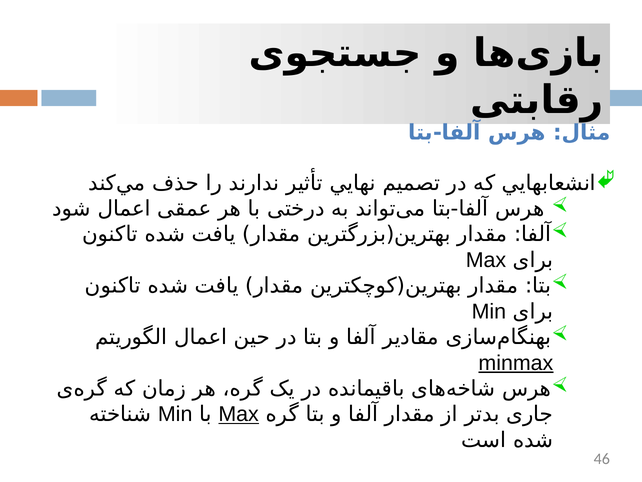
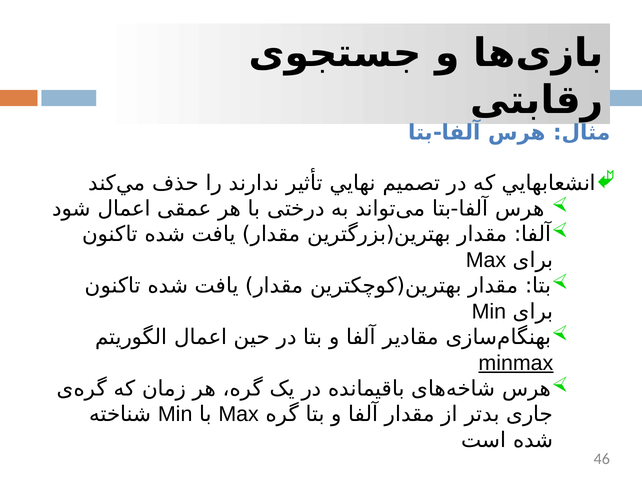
Max underline: present -> none (239, 414)
